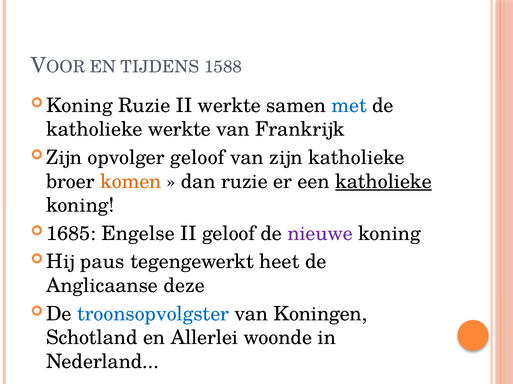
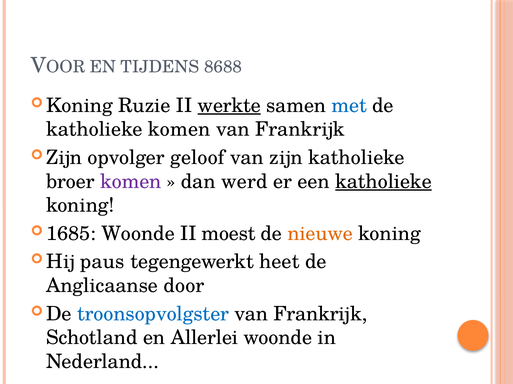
1588: 1588 -> 8688 (223, 67)
werkte underline: none -> present (229, 106)
katholieke werkte: werkte -> komen (179, 130)
komen colour: orange -> purple (131, 182)
dan ruzie: ruzie -> werd (244, 182)
Engelse: Engelse -> Woonde (138, 234)
II geloof: geloof -> moest (229, 234)
nieuwe colour: purple -> orange (320, 234)
deze: deze -> door (184, 286)
Koningen: Koningen -> Frankrijk (320, 314)
